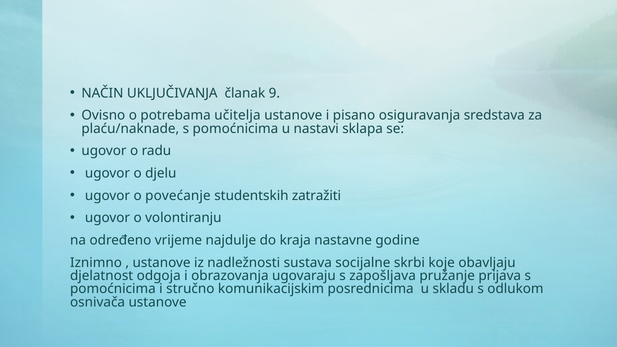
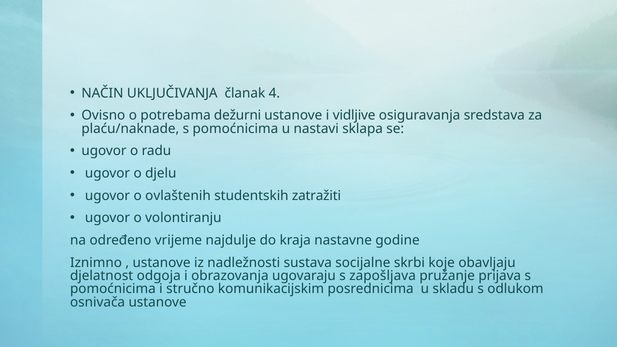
9: 9 -> 4 (274, 93)
učitelja: učitelja -> dežurni (238, 116)
pisano: pisano -> vidljive (354, 116)
povećanje: povećanje -> ovlaštenih (178, 196)
